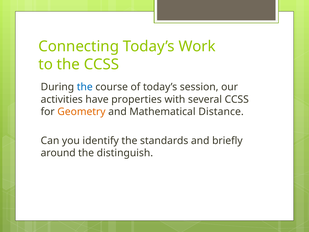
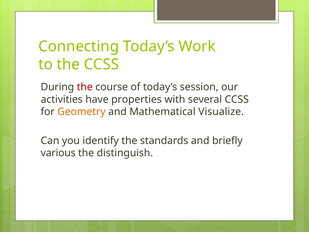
the colour: blue -> red (85, 87)
Distance: Distance -> Visualize (221, 112)
around: around -> various (58, 153)
